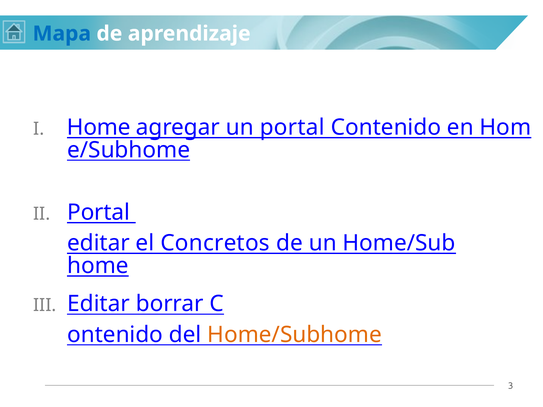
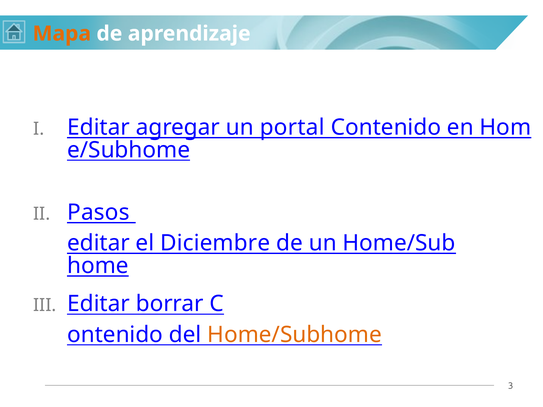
Mapa colour: blue -> orange (62, 34)
Home: Home -> Editar (99, 127)
Portal: Portal -> Pasos (98, 212)
Concretos: Concretos -> Diciembre (215, 243)
